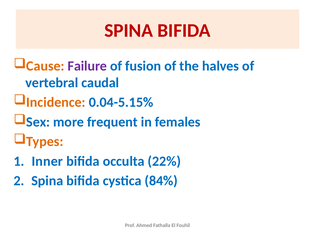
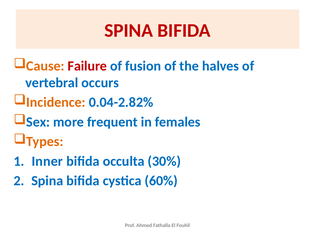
Failure colour: purple -> red (87, 66)
caudal: caudal -> occurs (100, 83)
0.04-5.15%: 0.04-5.15% -> 0.04-2.82% (121, 102)
22%: 22% -> 30% (164, 161)
84%: 84% -> 60% (161, 181)
